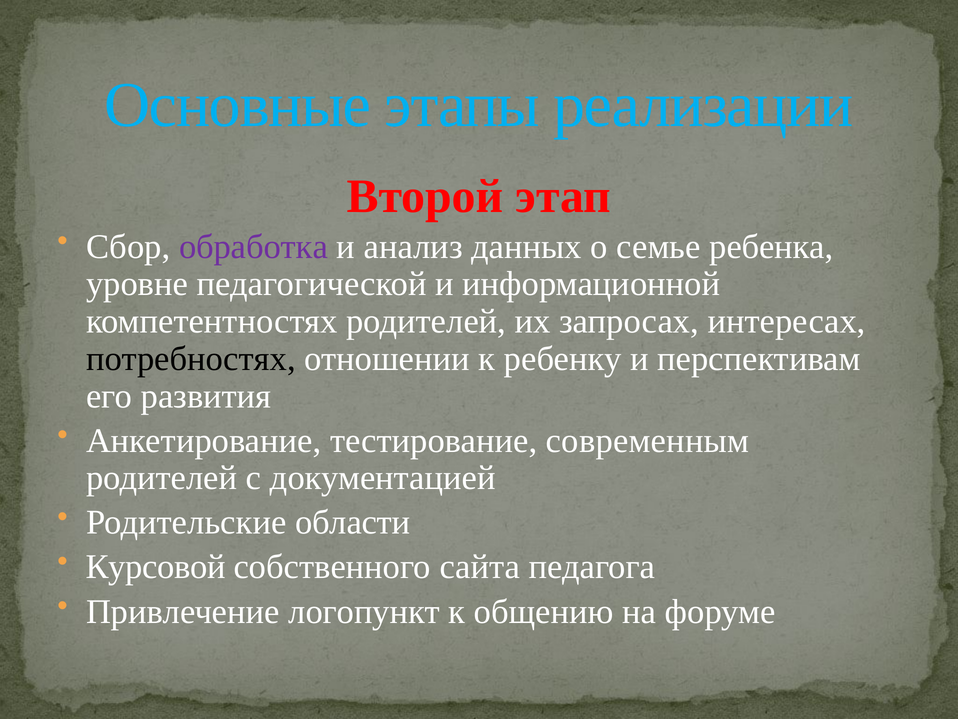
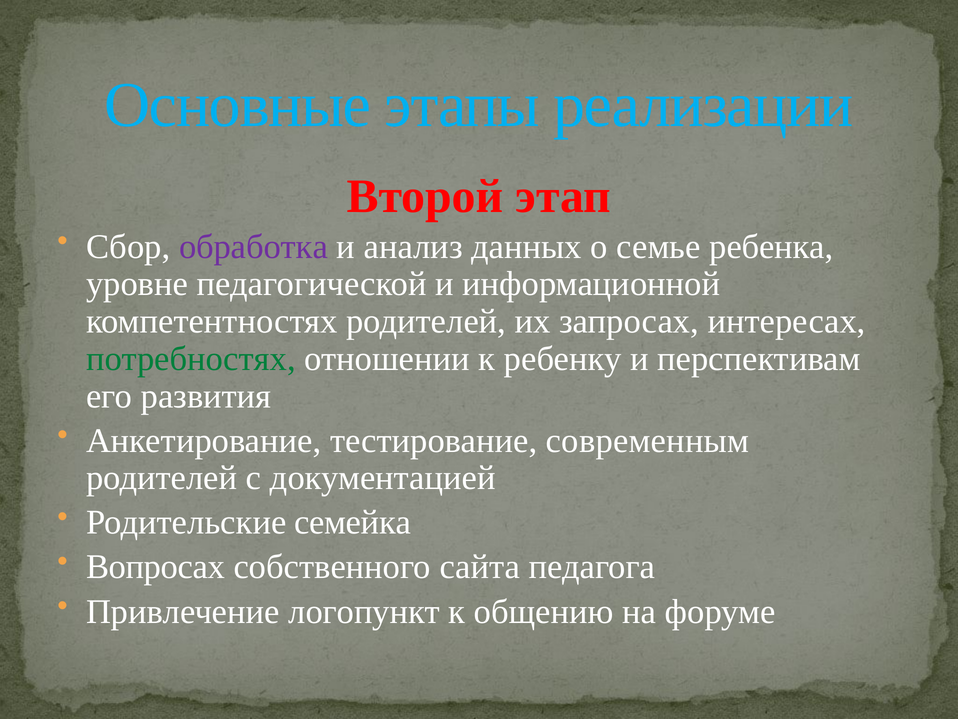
потребностях colour: black -> green (191, 358)
области: области -> семейка (353, 522)
Курсовой: Курсовой -> Вопросах (156, 567)
